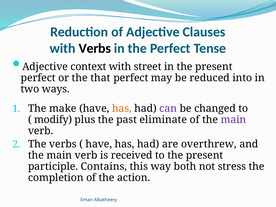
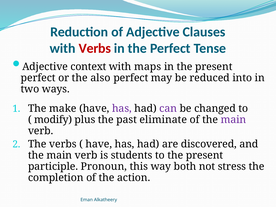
Verbs colour: black -> red (95, 48)
street: street -> maps (148, 67)
that: that -> also (100, 78)
has colour: orange -> purple (122, 109)
overthrew: overthrew -> discovered (209, 144)
received: received -> students (132, 155)
Contains: Contains -> Pronoun (104, 166)
